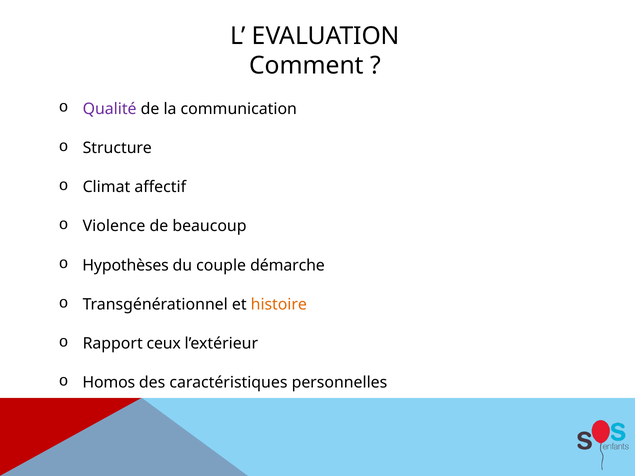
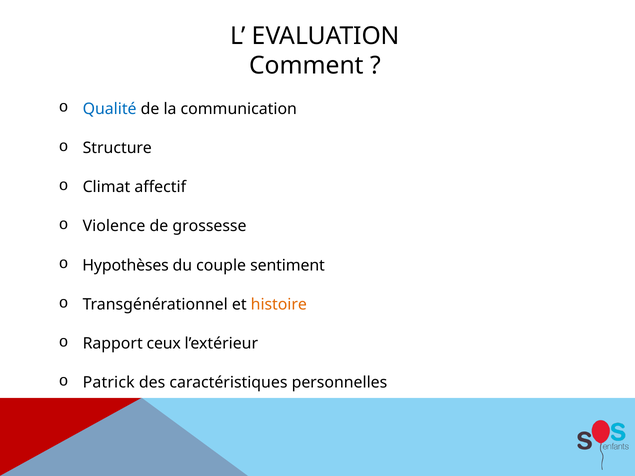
Qualité colour: purple -> blue (110, 109)
beaucoup: beaucoup -> grossesse (209, 226)
démarche: démarche -> sentiment (288, 266)
Homos: Homos -> Patrick (109, 383)
